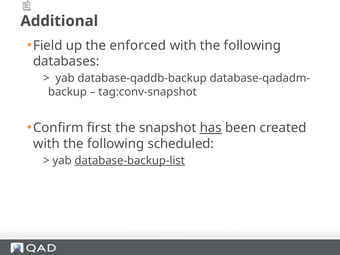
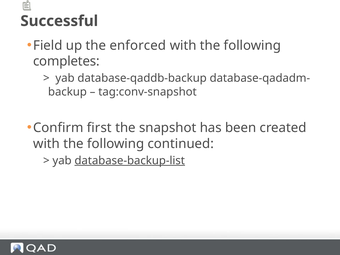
Additional: Additional -> Successful (59, 21)
databases: databases -> completes (66, 61)
has underline: present -> none (211, 128)
scheduled: scheduled -> continued (181, 144)
